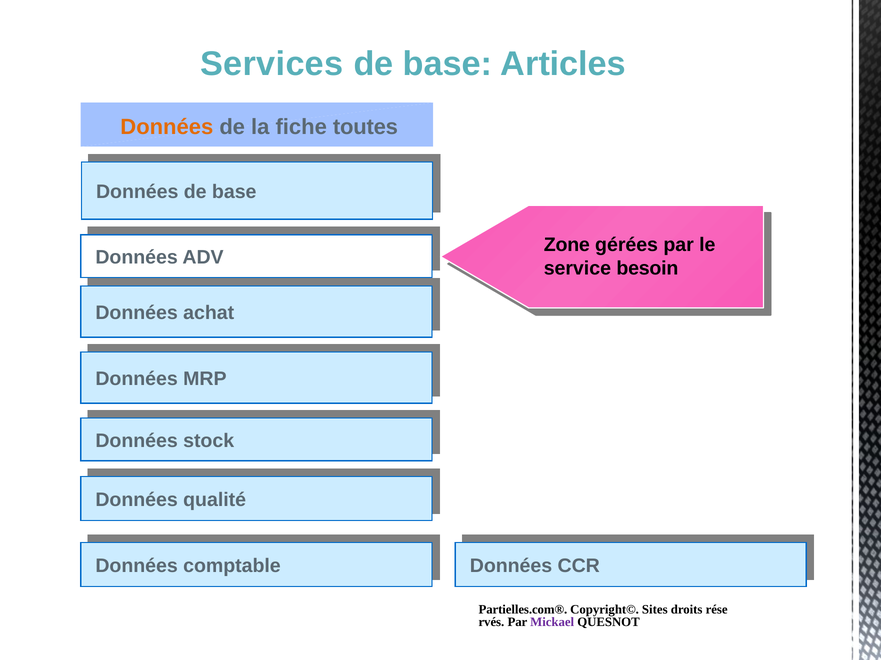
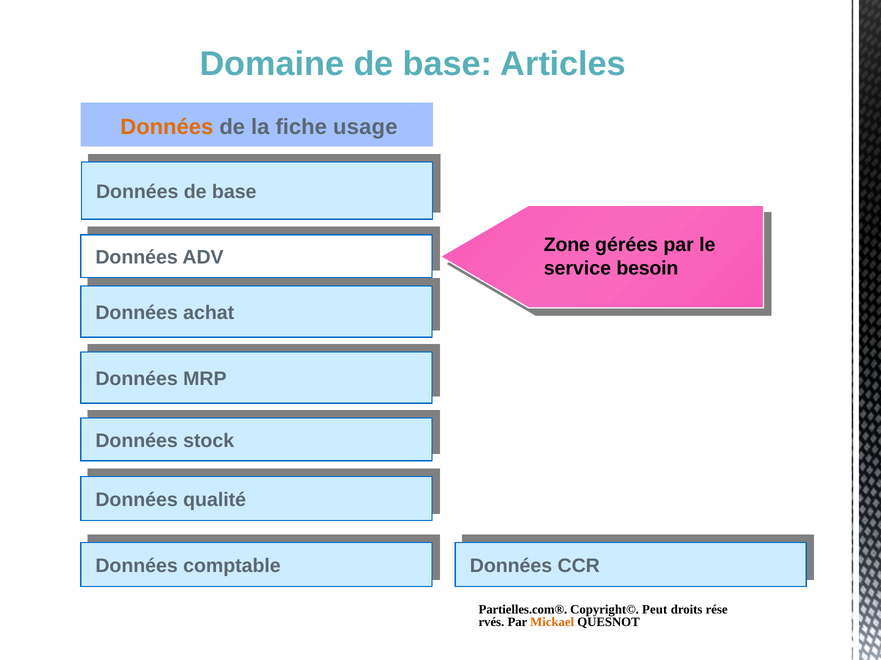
Services: Services -> Domaine (272, 64)
toutes: toutes -> usage (365, 127)
Sites: Sites -> Peut (655, 610)
Mickael colour: purple -> orange (552, 623)
